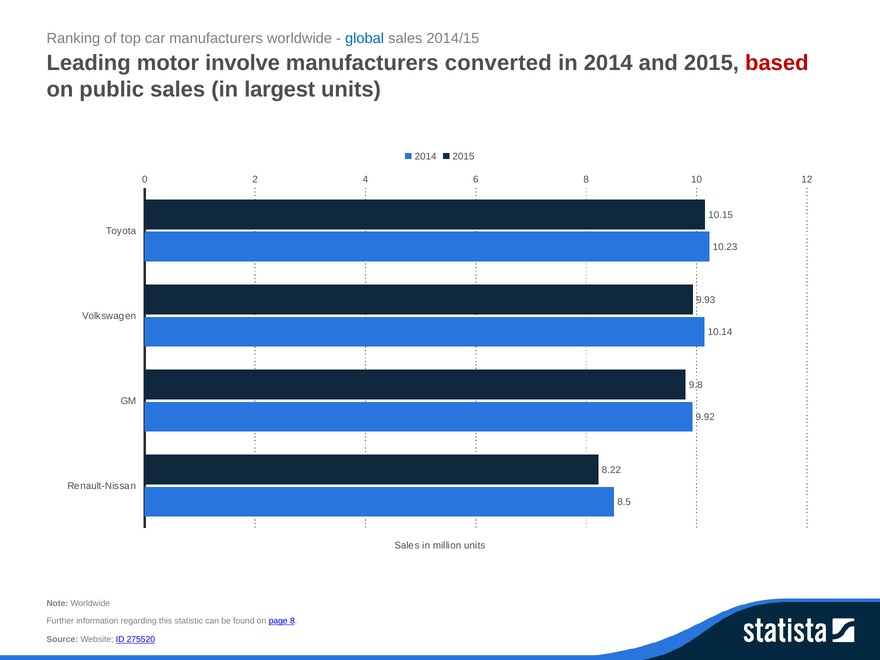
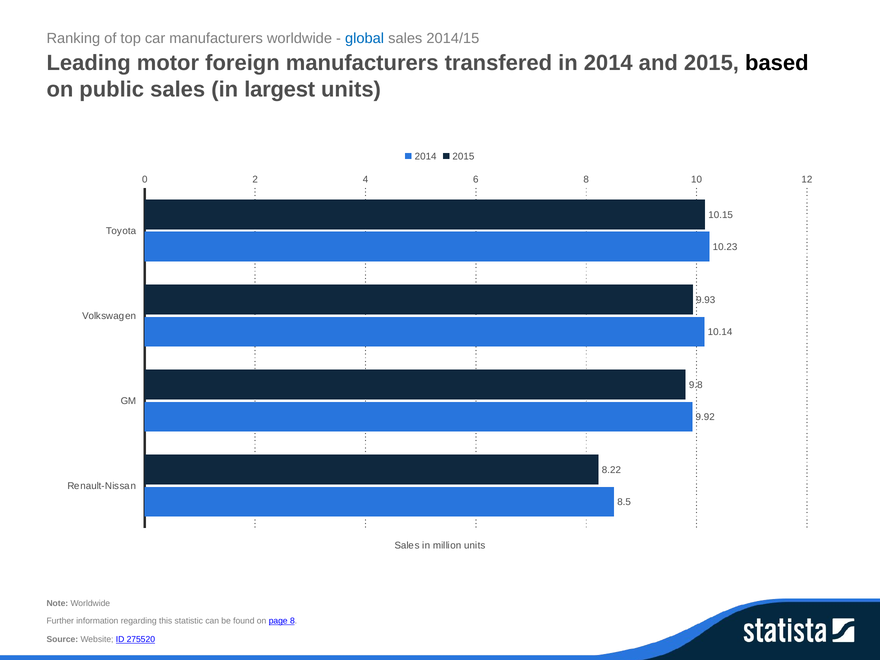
involve: involve -> foreign (242, 63)
converted: converted -> transfered (498, 63)
based colour: red -> black (777, 63)
